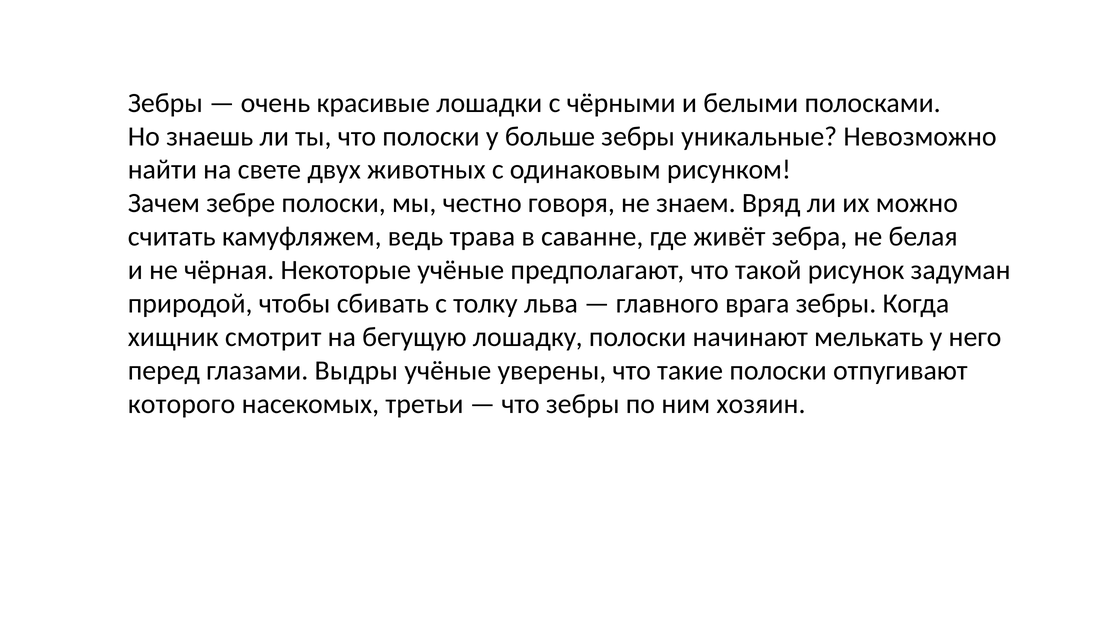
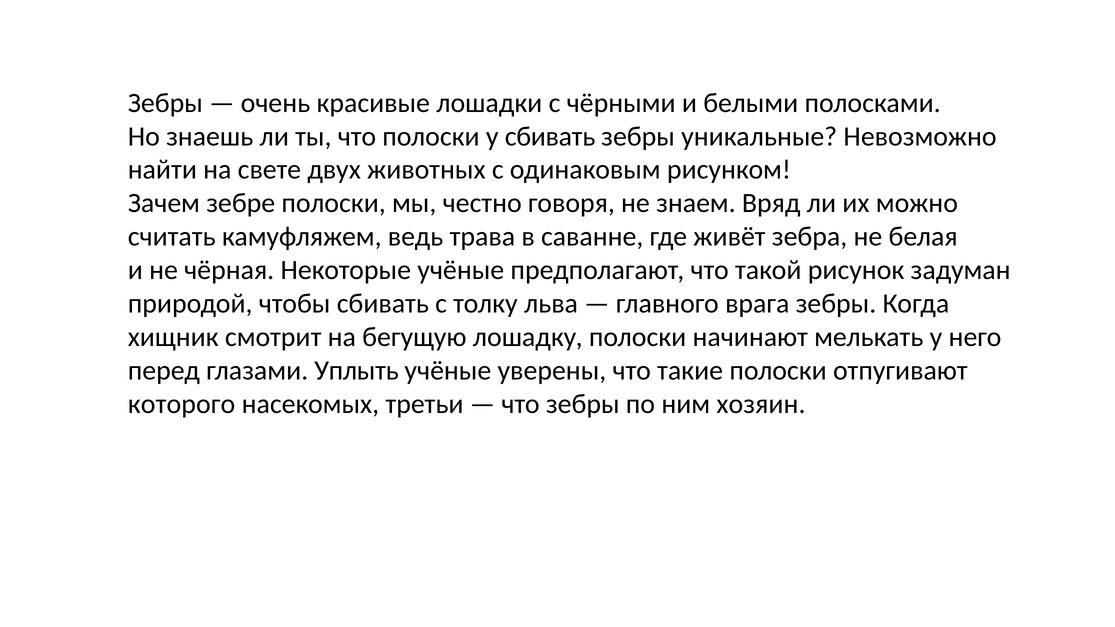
у больше: больше -> сбивать (550, 136)
Выдры: Выдры -> Уплыть (357, 370)
